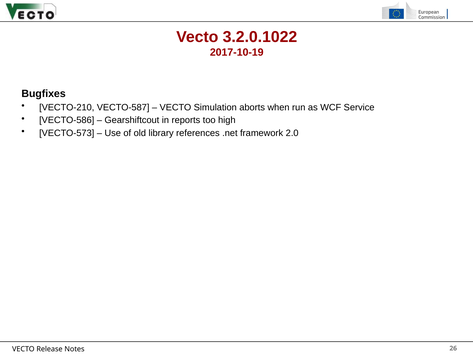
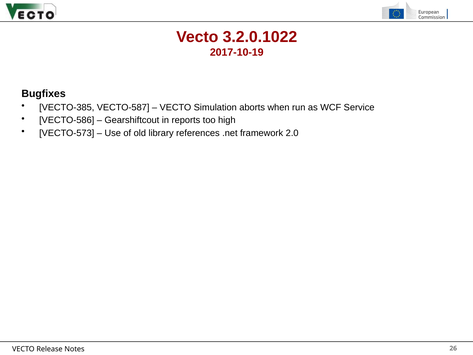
VECTO-210: VECTO-210 -> VECTO-385 (67, 107)
